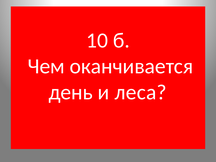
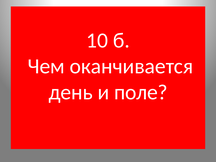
леса: леса -> поле (141, 92)
